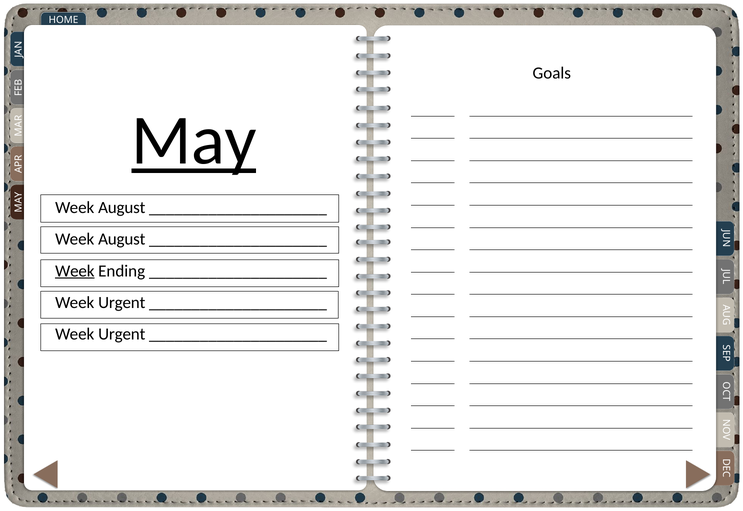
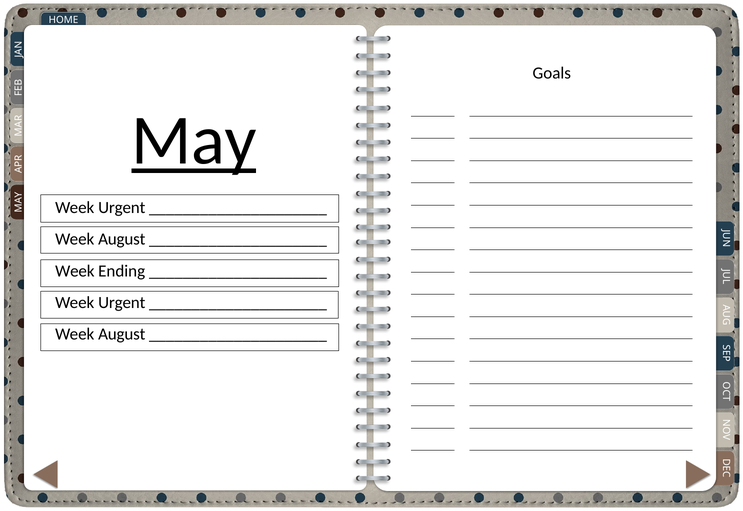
August: August -> Urgent (122, 207)
Week underline: present -> none (75, 271)
Urgent: Urgent -> August (122, 334)
